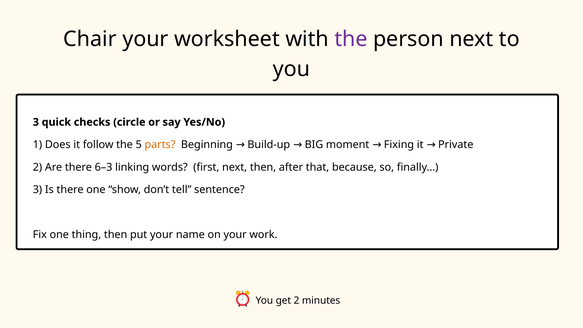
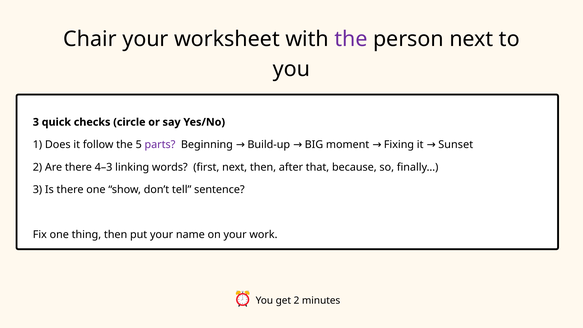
parts colour: orange -> purple (160, 145)
Private: Private -> Sunset (456, 145)
6–3: 6–3 -> 4–3 (104, 167)
